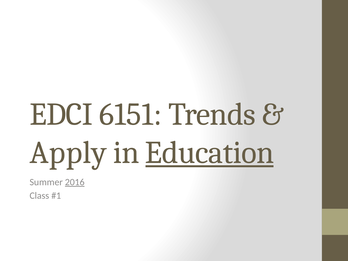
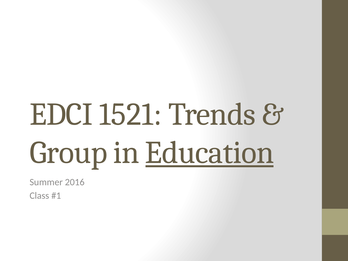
6151: 6151 -> 1521 (131, 114)
Apply: Apply -> Group (69, 153)
2016 underline: present -> none (75, 182)
